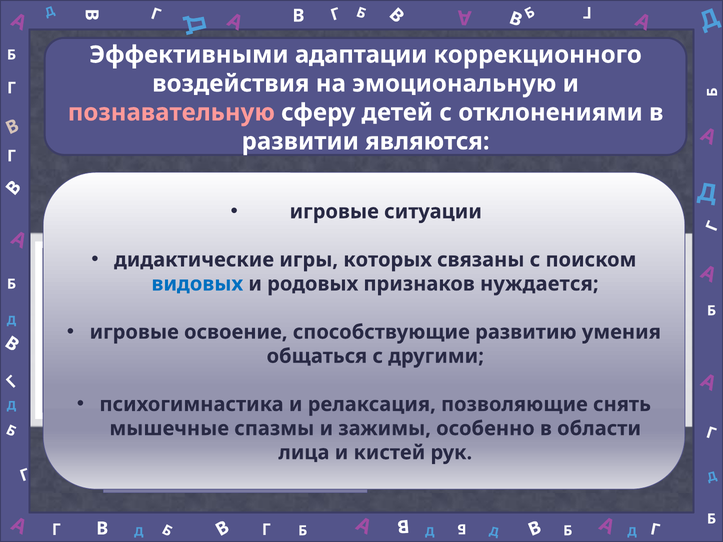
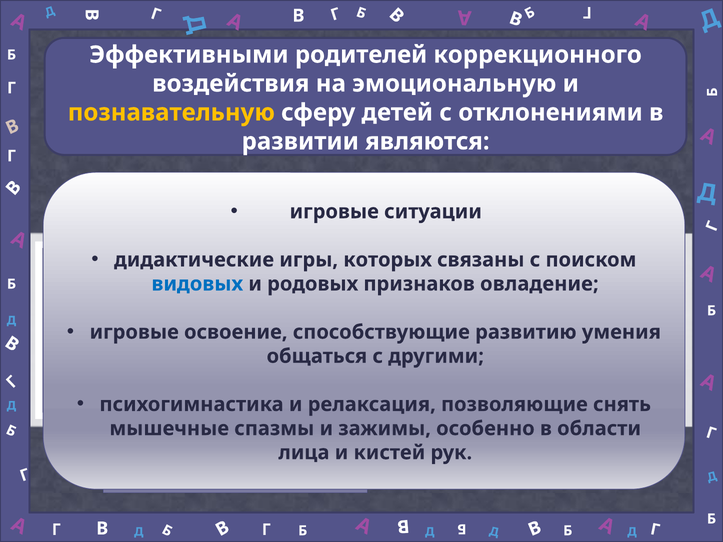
адаптации: адаптации -> родителей (361, 55)
познавательную colour: pink -> yellow (171, 113)
нуждается: нуждается -> овладение (539, 284)
